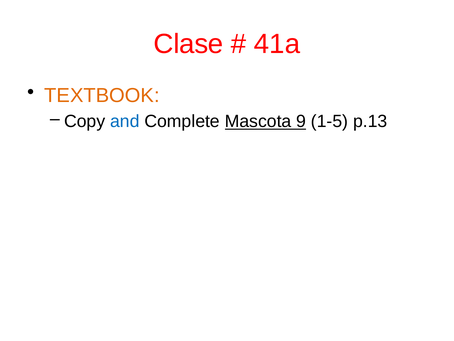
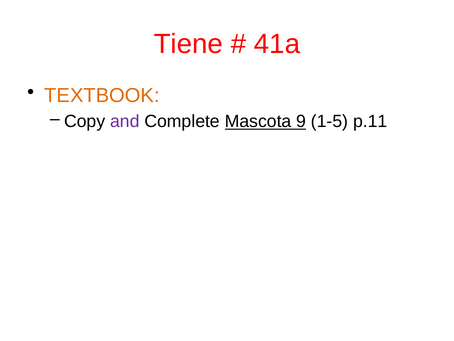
Clase: Clase -> Tiene (188, 44)
and colour: blue -> purple (125, 121)
p.13: p.13 -> p.11 (370, 121)
